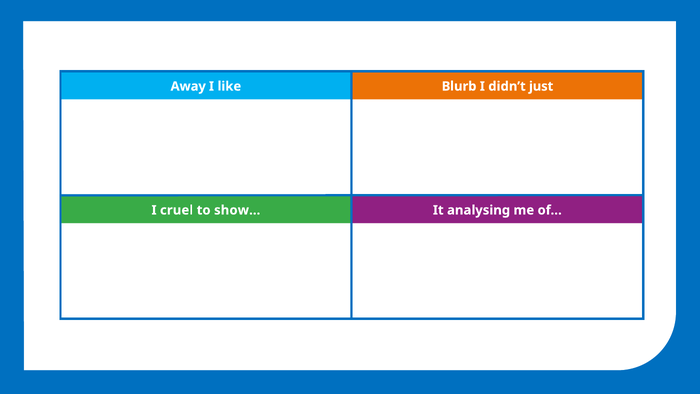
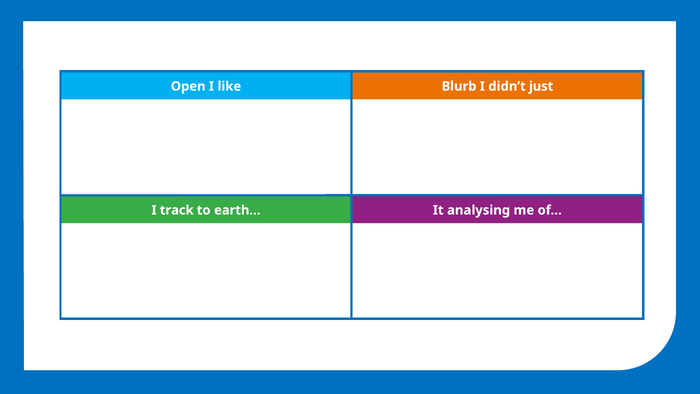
Away: Away -> Open (188, 86)
cruel: cruel -> track (177, 210)
show…: show… -> earth… (237, 210)
